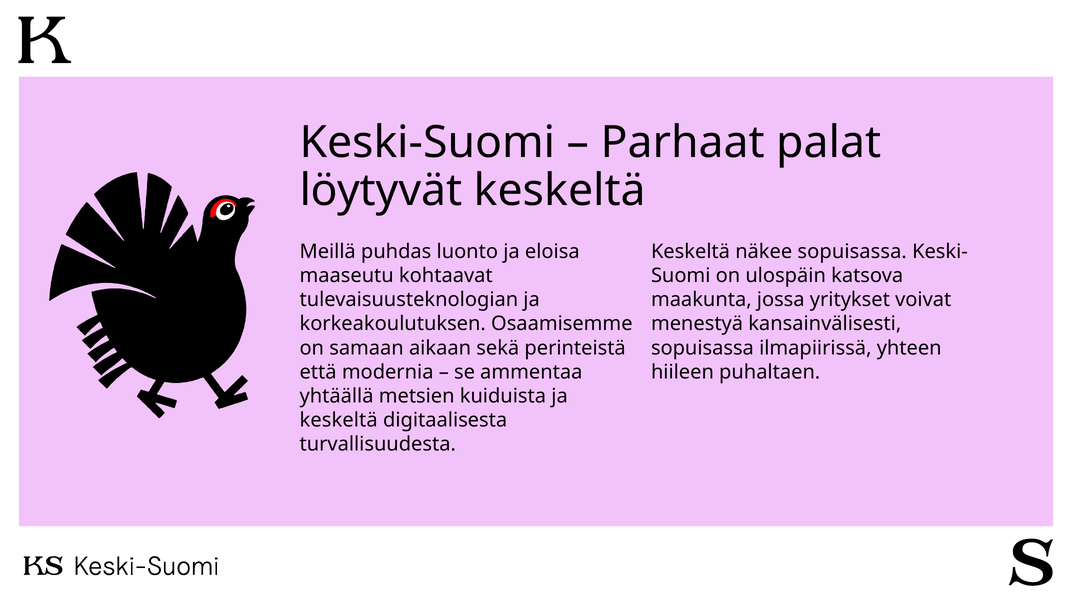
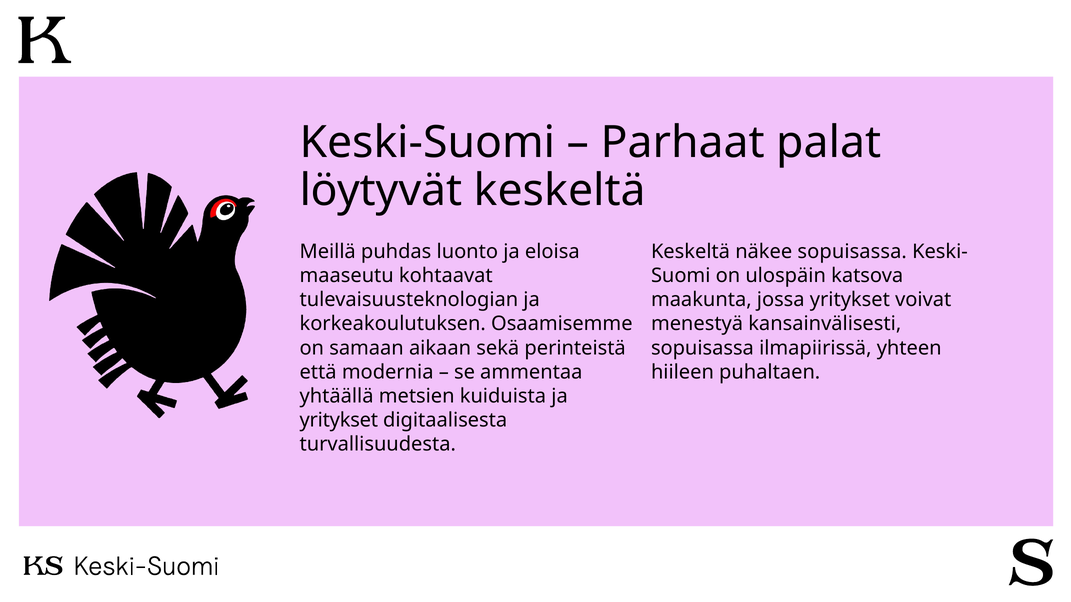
keskeltä: keskeltä -> yritykset (339, 420)
